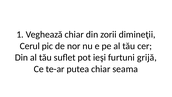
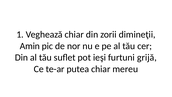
Cerul: Cerul -> Amin (30, 46)
seama: seama -> mereu (125, 69)
